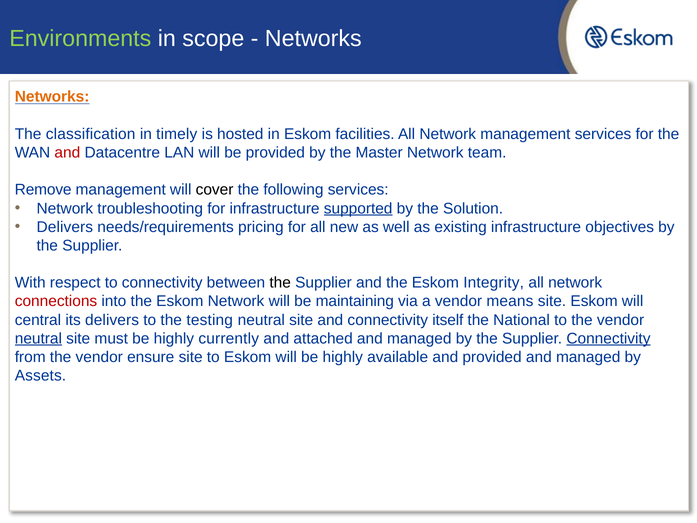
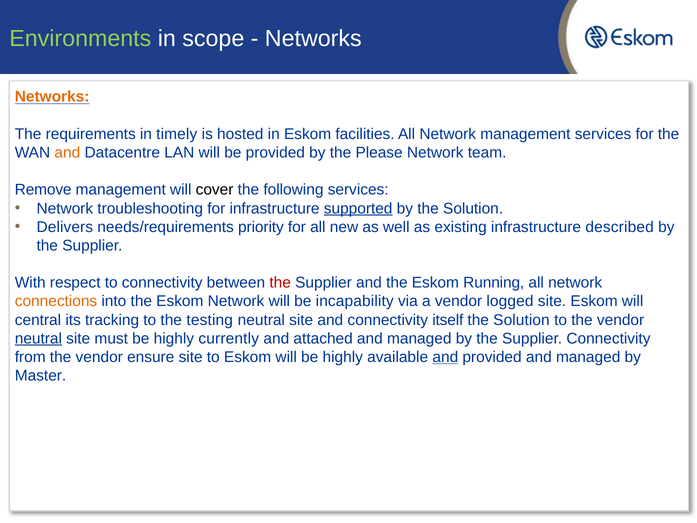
classification: classification -> requirements (91, 134)
and colour: red -> orange (67, 153)
Master: Master -> Please (379, 153)
pricing: pricing -> priority (261, 227)
objectives: objectives -> described (620, 227)
the colour: black -> red (280, 283)
Integrity: Integrity -> Running (494, 283)
connections colour: red -> orange (56, 301)
maintaining: maintaining -> incapability (355, 301)
means: means -> logged (510, 301)
its delivers: delivers -> tracking (112, 320)
National: National -> Solution (521, 320)
Connectivity underline: present -> none (608, 338)
and underline: none -> present (445, 357)
Assets: Assets -> Master (41, 375)
